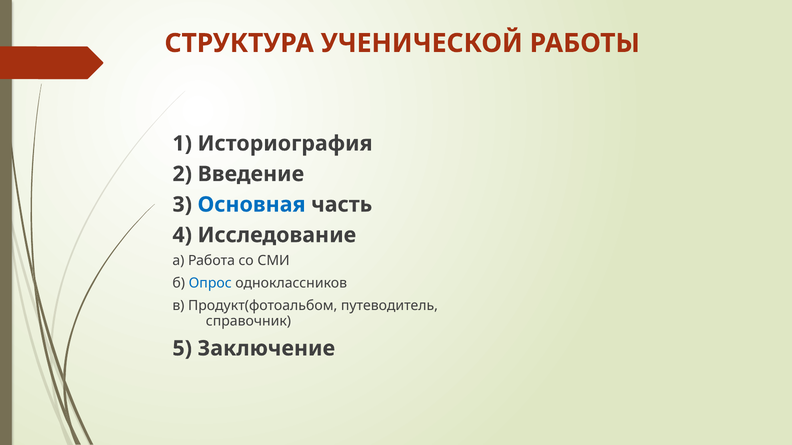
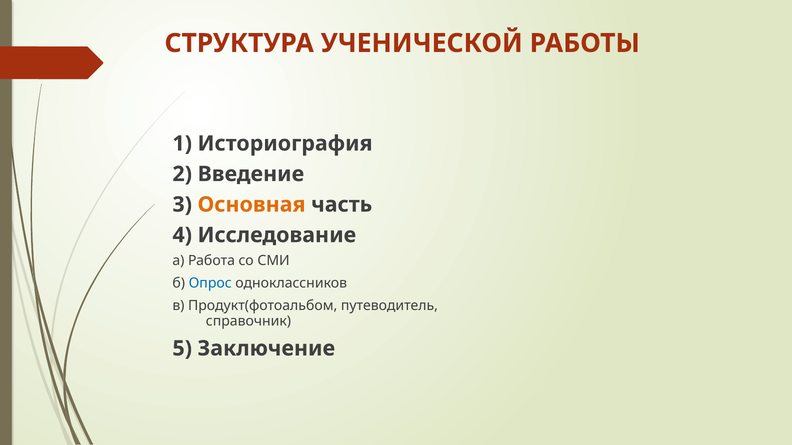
Основная colour: blue -> orange (252, 205)
